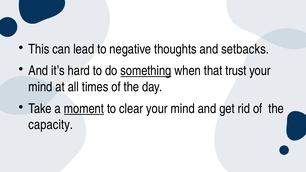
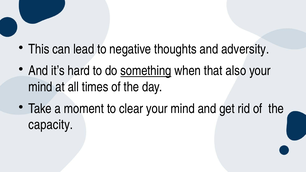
setbacks: setbacks -> adversity (245, 49)
trust: trust -> also (236, 71)
moment underline: present -> none (84, 109)
